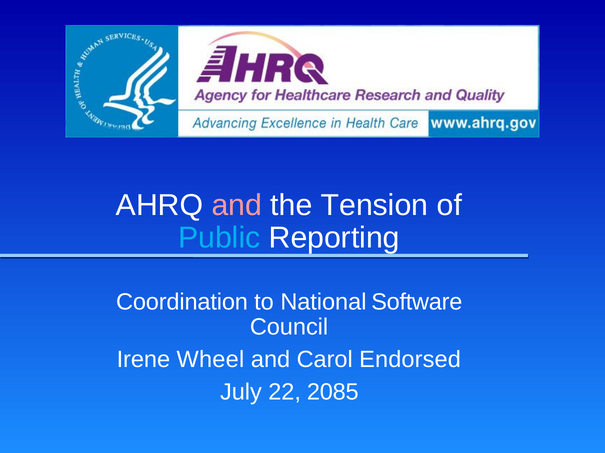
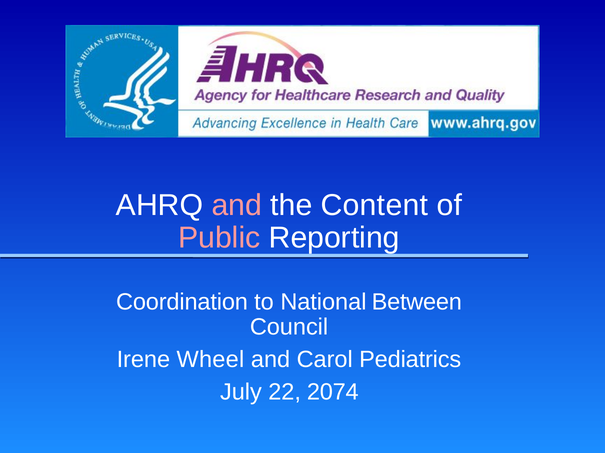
Tension: Tension -> Content (374, 206)
Public colour: light blue -> pink (219, 238)
Software: Software -> Between (417, 302)
Endorsed: Endorsed -> Pediatrics (410, 360)
2085: 2085 -> 2074 (333, 393)
